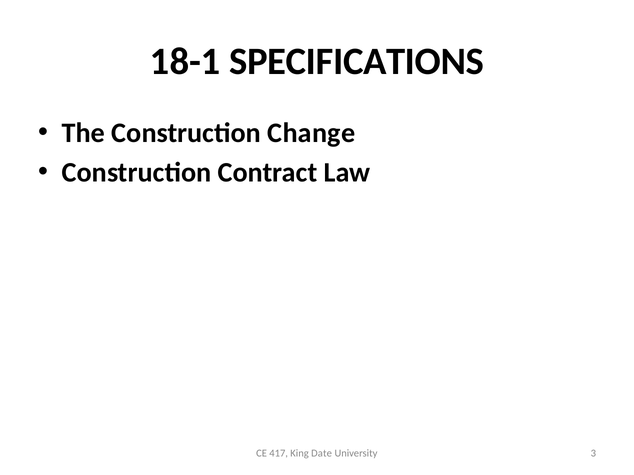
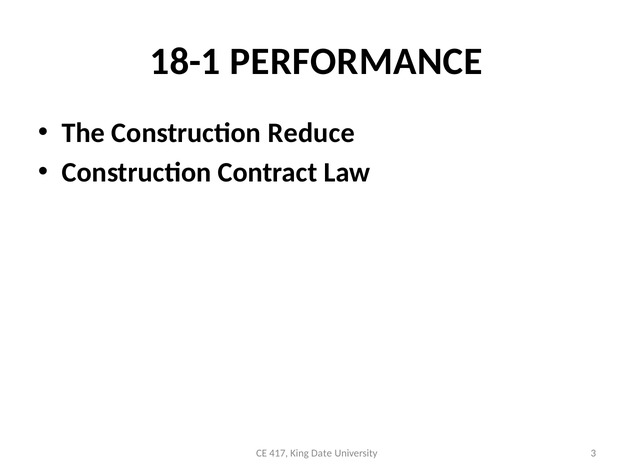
SPECIFICATIONS: SPECIFICATIONS -> PERFORMANCE (356, 61)
Change: Change -> Reduce (311, 133)
